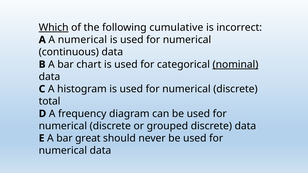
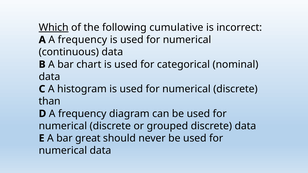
A A numerical: numerical -> frequency (82, 40)
nominal underline: present -> none (235, 65)
total: total -> than (50, 101)
